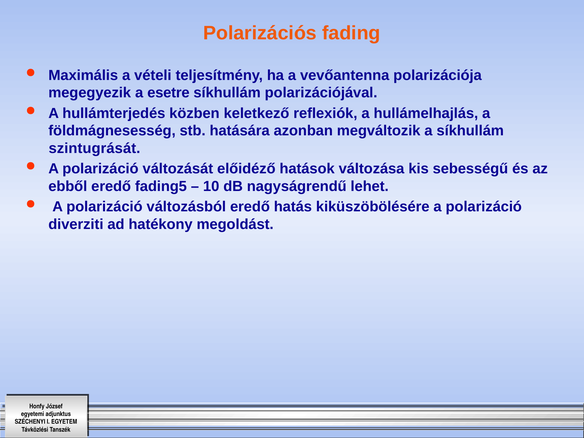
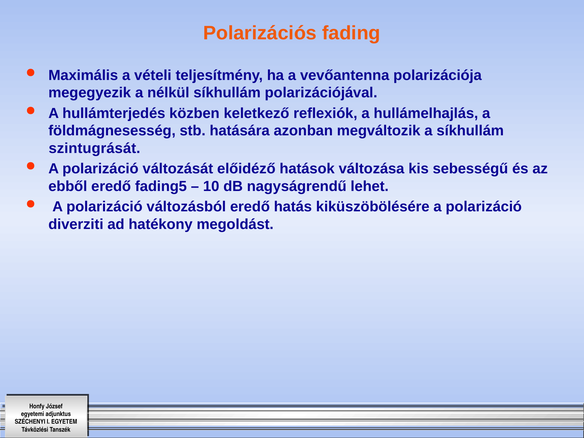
esetre: esetre -> nélkül (168, 93)
